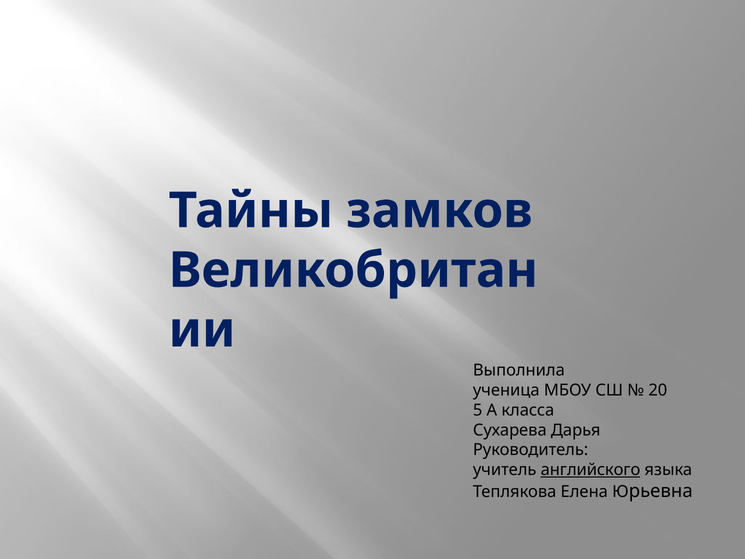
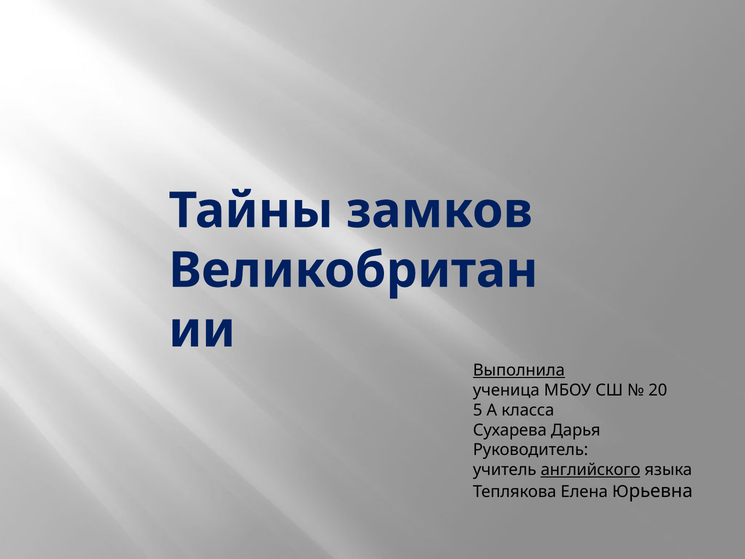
Выполнила underline: none -> present (519, 370)
